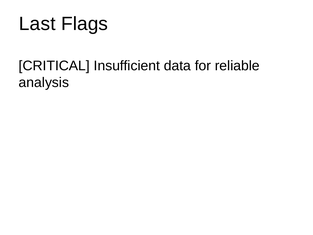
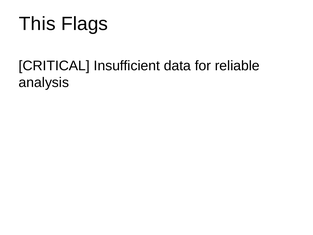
Last: Last -> This (37, 24)
